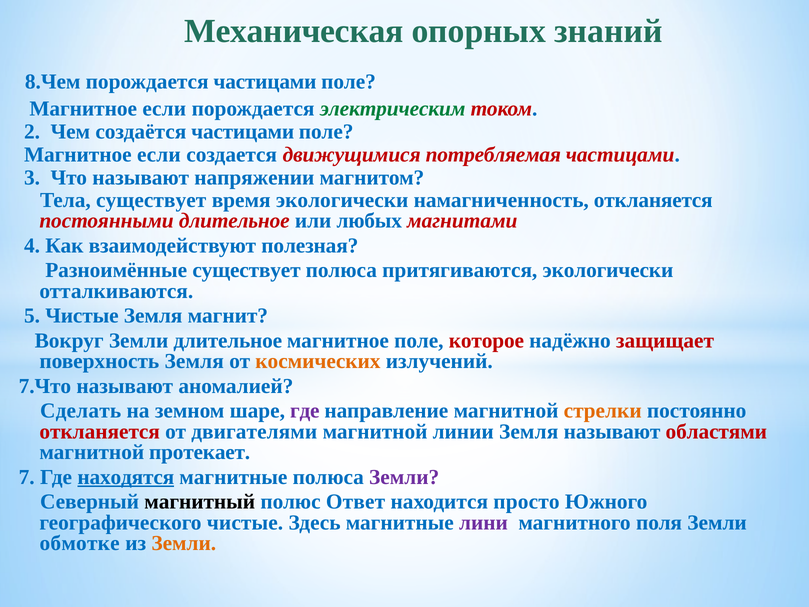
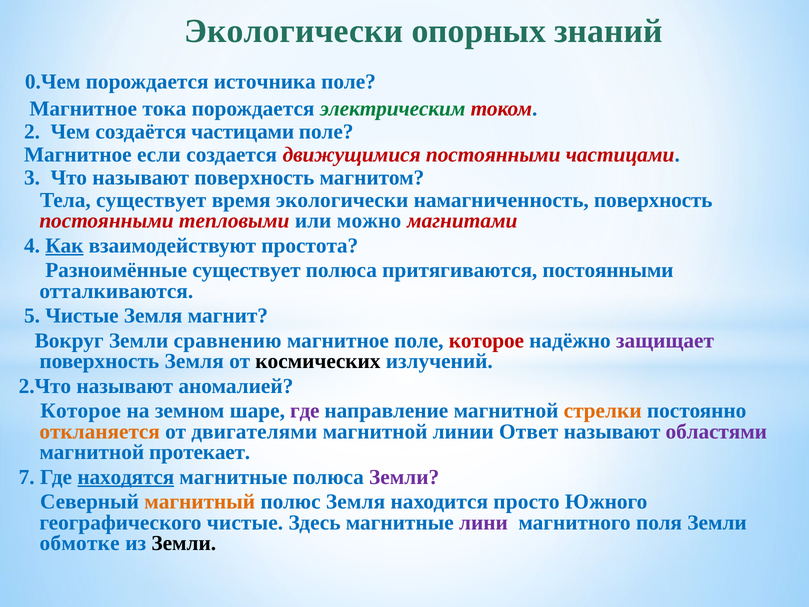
Механическая: Механическая -> Экологически (294, 31)
8.Чем: 8.Чем -> 0.Чем (53, 81)
порождается частицами: частицами -> источника (265, 81)
если: если -> тока (164, 109)
движущимися потребляемая: потребляемая -> постоянными (493, 155)
называют напряжении: напряжении -> поверхность (254, 178)
намагниченность откланяется: откланяется -> поверхность (653, 200)
постоянными длительное: длительное -> тепловыми (234, 221)
любых: любых -> можно (369, 221)
Как underline: none -> present (64, 245)
полезная: полезная -> простота (310, 245)
притягиваются экологически: экологически -> постоянными (608, 270)
Земли длительное: длительное -> сравнению (228, 340)
защищает colour: red -> purple (665, 340)
космических colour: orange -> black (318, 361)
7.Что: 7.Что -> 2.Что (45, 386)
Сделать: Сделать -> Которое (81, 411)
откланяется colour: red -> orange (100, 431)
линии Земля: Земля -> Ответ (529, 431)
областями colour: red -> purple (716, 431)
магнитный colour: black -> orange (200, 502)
полюс Ответ: Ответ -> Земля (356, 502)
Земли colour: orange -> black (184, 543)
